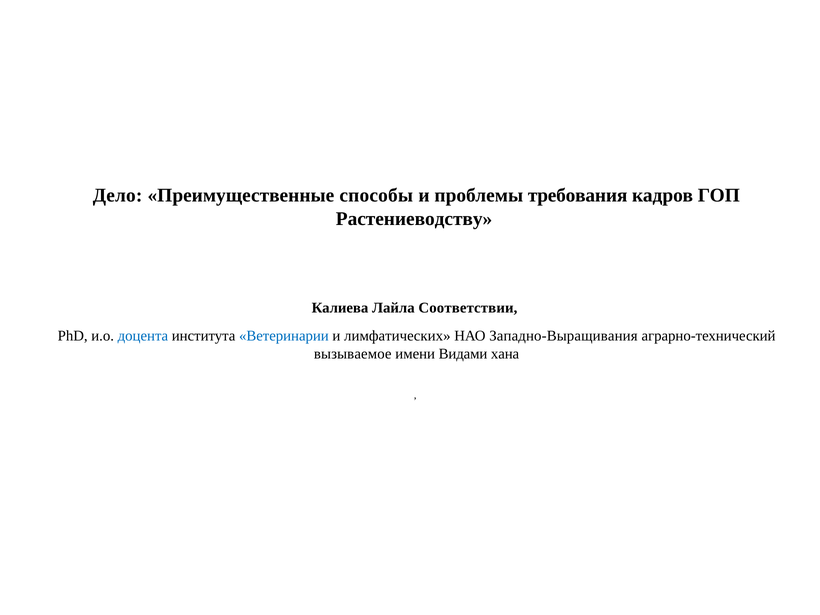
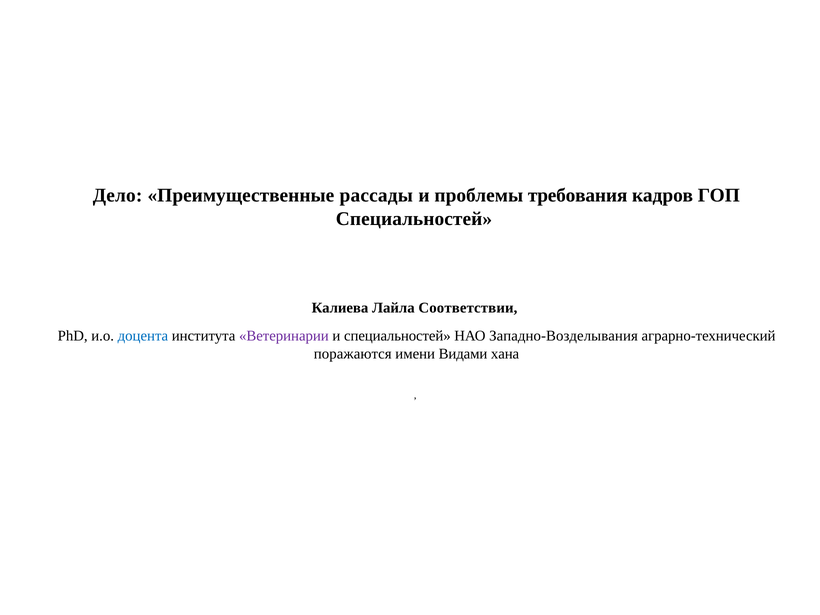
способы: способы -> рассады (376, 195)
Растениеводству: Растениеводству -> Специальностей (414, 219)
Ветеринарии colour: blue -> purple (284, 336)
и лимфатических: лимфатических -> специальностей (397, 336)
Западно-Выращивания: Западно-Выращивания -> Западно-Возделывания (563, 336)
вызываемое: вызываемое -> поражаются (353, 354)
